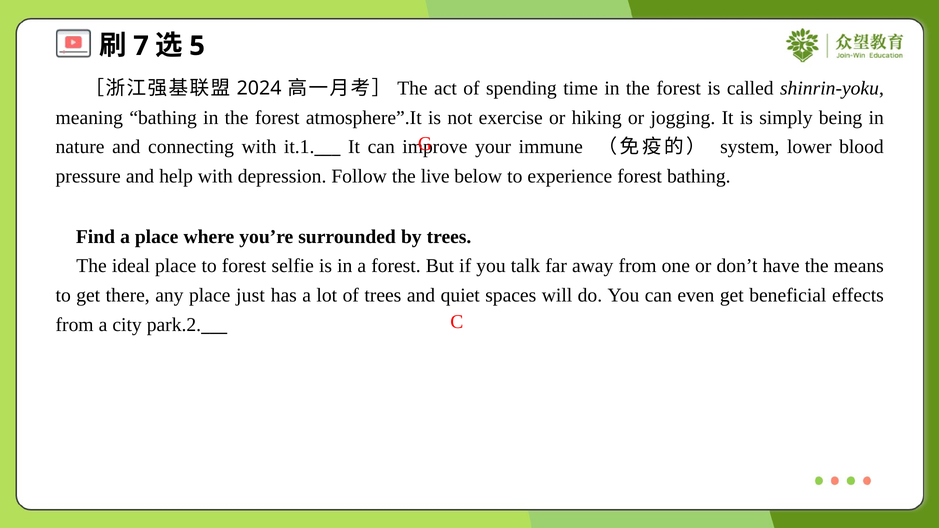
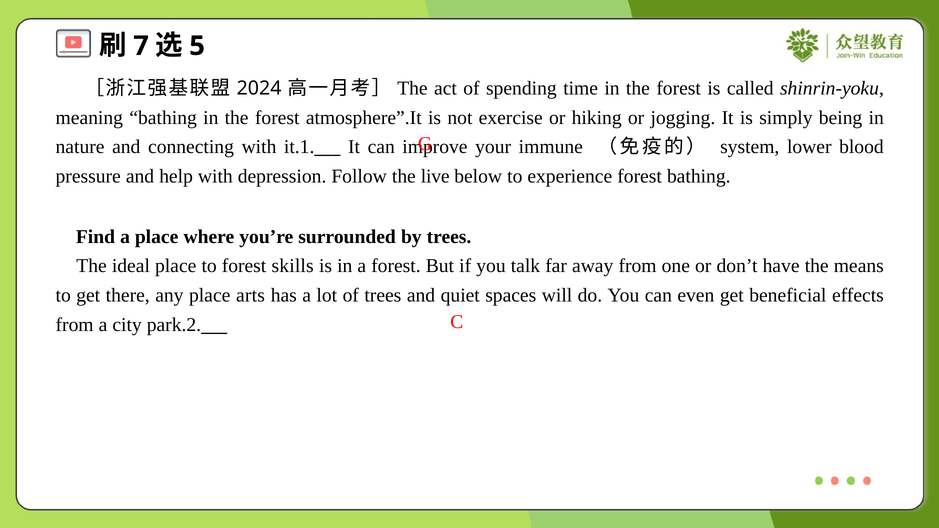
selfie: selfie -> skills (293, 266)
just: just -> arts (251, 295)
